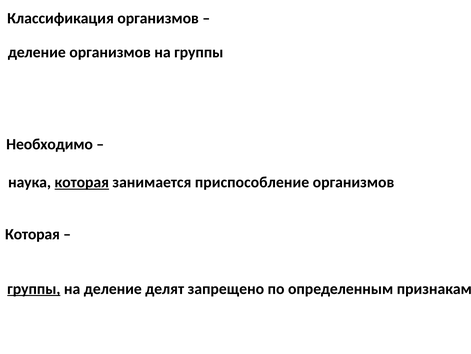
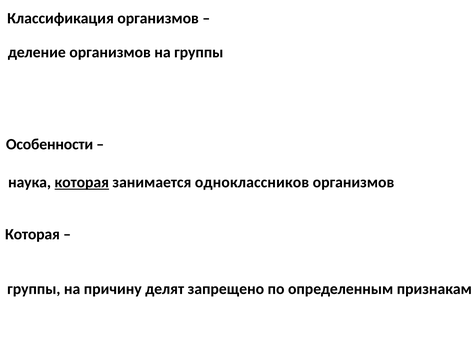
Необходимо: Необходимо -> Особенности (50, 144)
приспособление: приспособление -> одноклассников (252, 182)
группы underline: present -> none (34, 288)
на деление: деление -> причину (113, 288)
